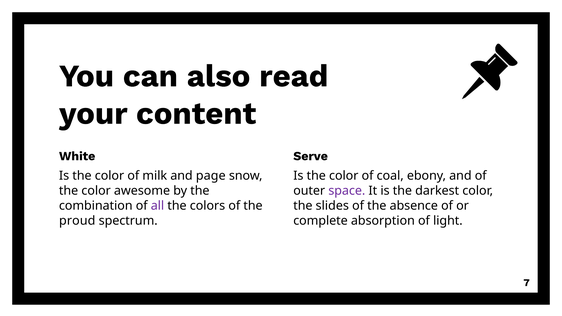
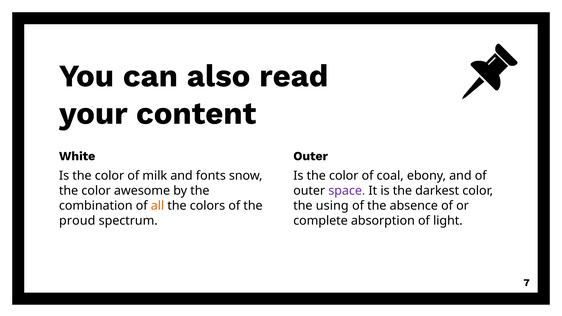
Serve: Serve -> Outer (311, 156)
page: page -> fonts (211, 176)
all colour: purple -> orange (157, 206)
slides: slides -> using (332, 206)
